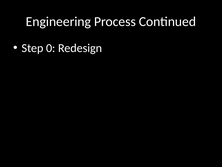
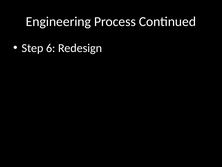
0: 0 -> 6 (51, 48)
